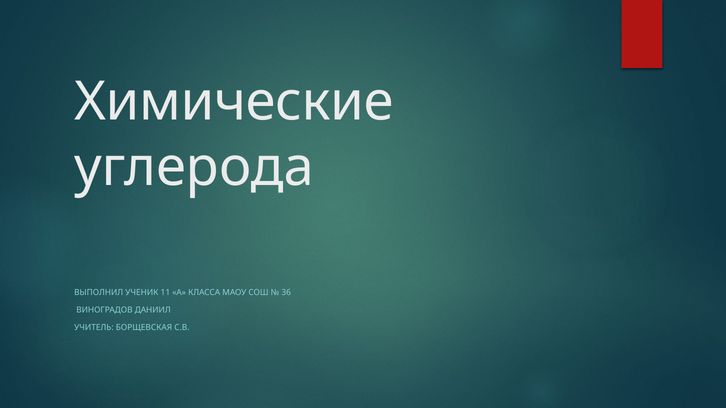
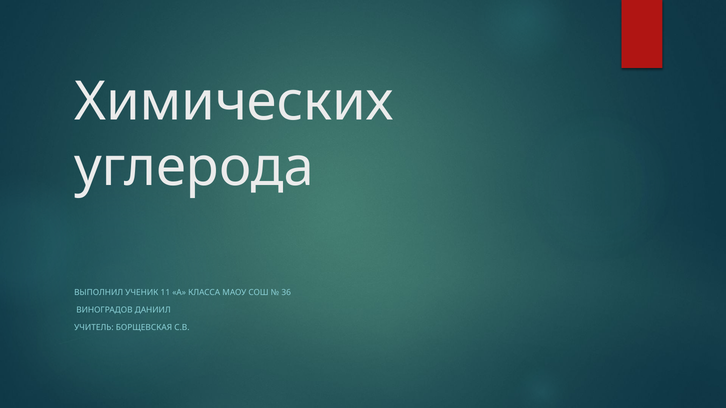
Химические: Химические -> Химических (234, 102)
